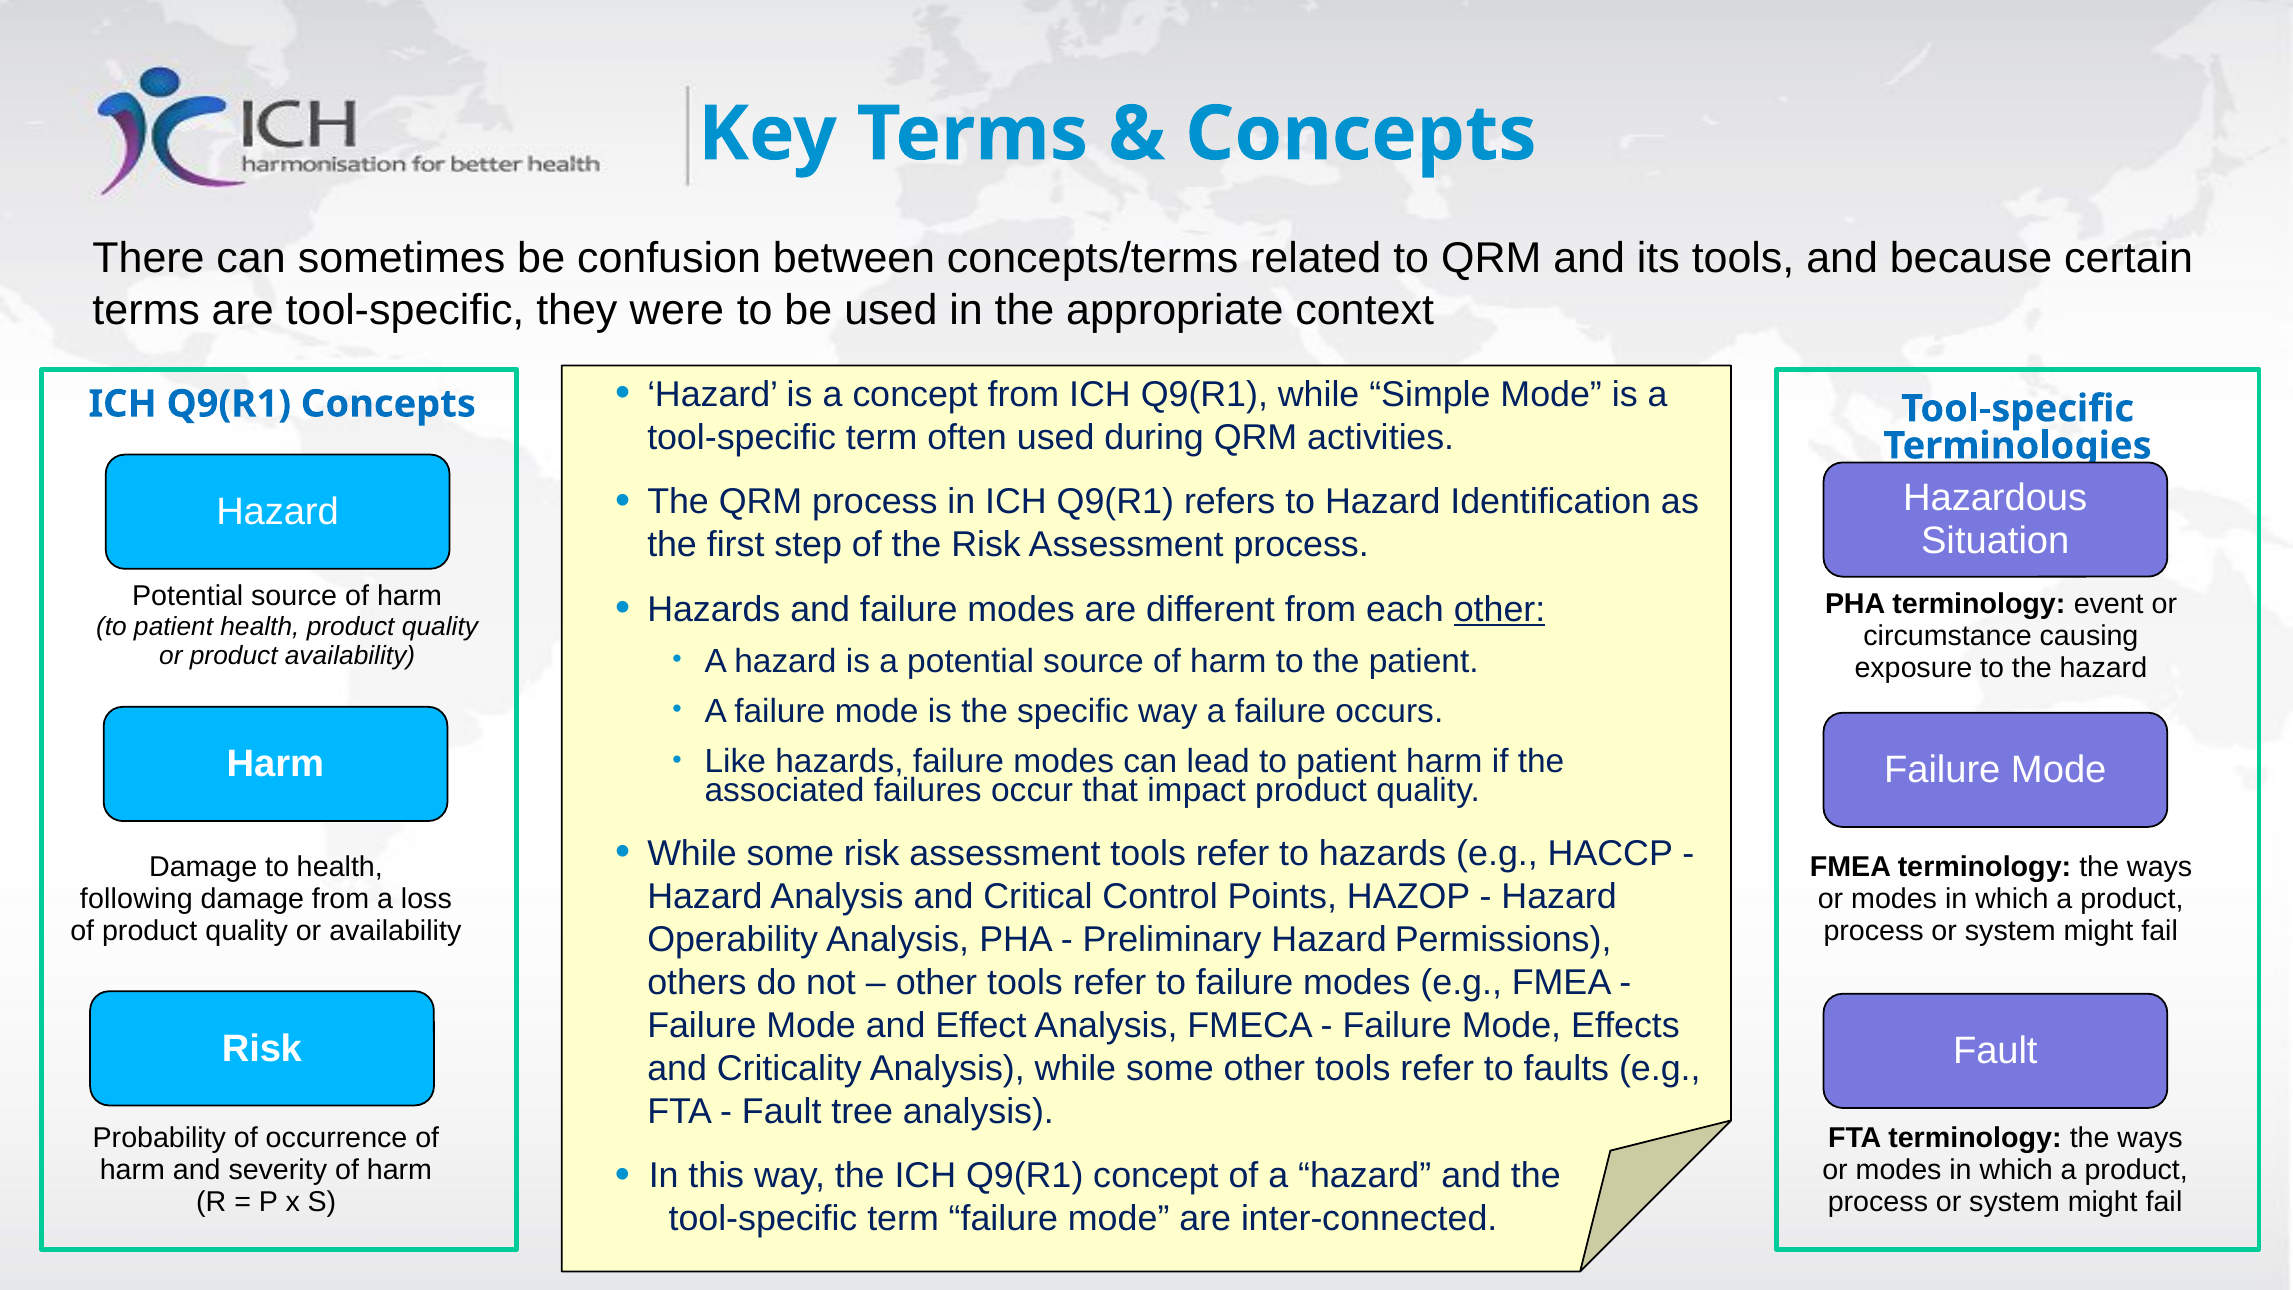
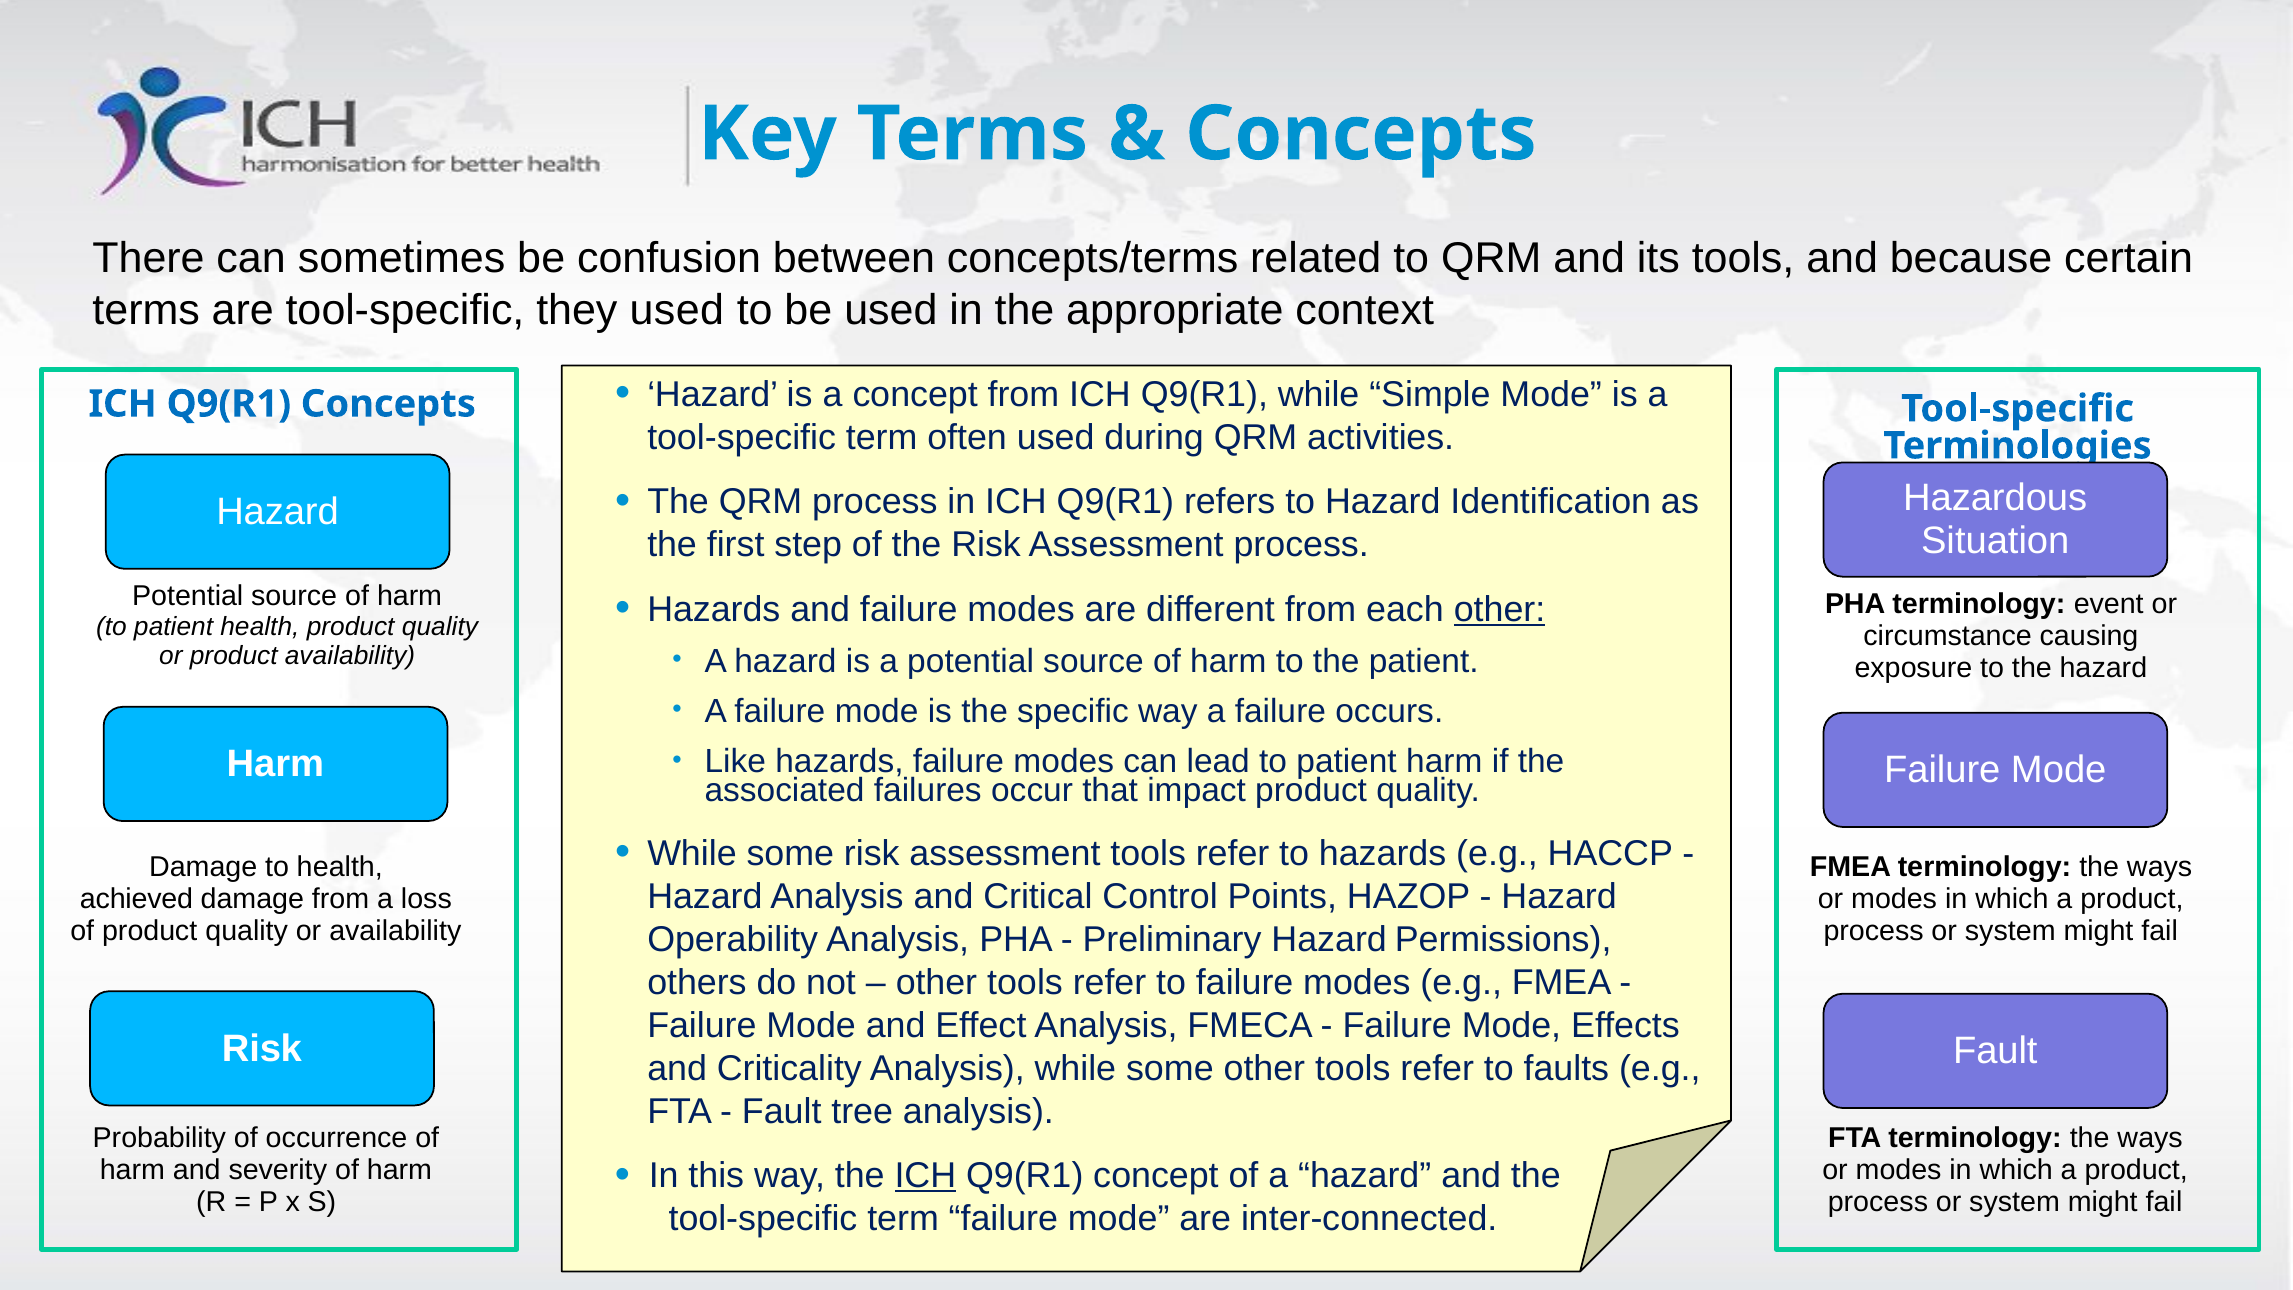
they were: were -> used (677, 310)
following: following -> achieved (137, 899)
ICH underline: none -> present (925, 1176)
